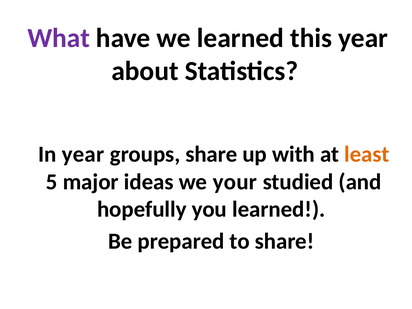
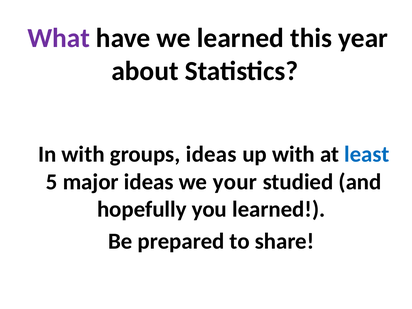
In year: year -> with (83, 154)
groups share: share -> ideas (211, 154)
least colour: orange -> blue (367, 154)
